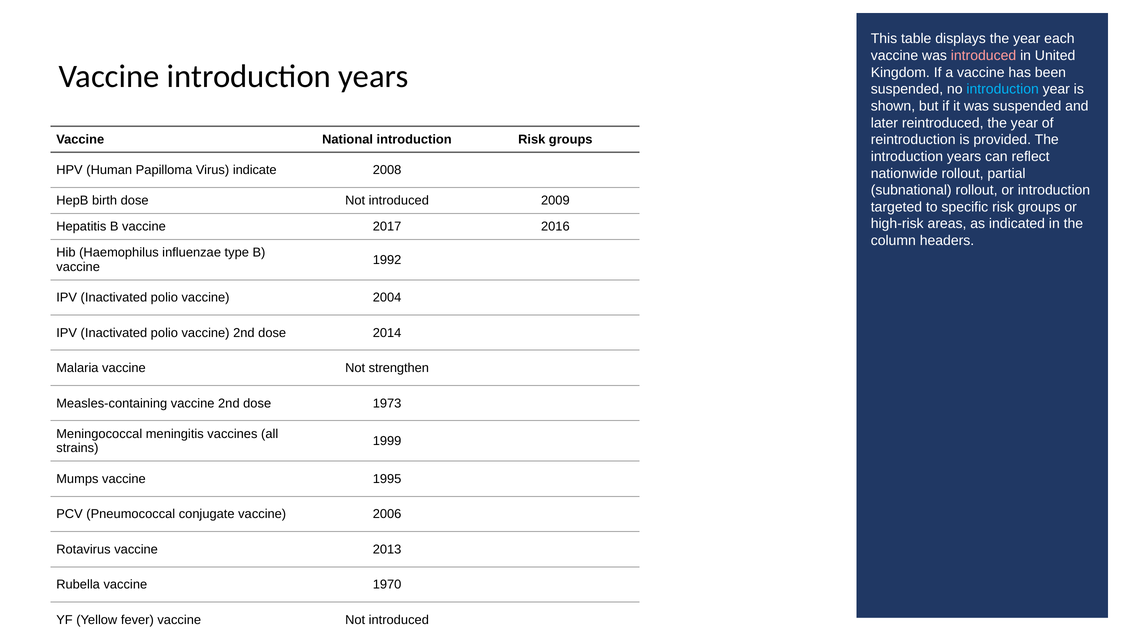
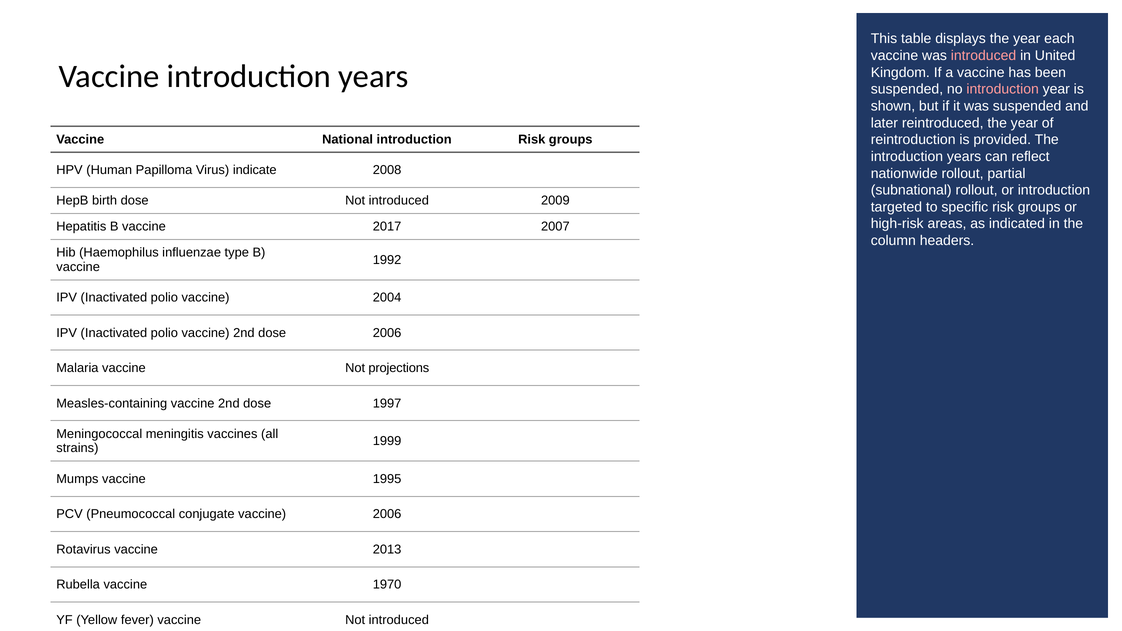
introduction colour: light blue -> pink (1003, 89)
2016: 2016 -> 2007 (555, 227)
dose 2014: 2014 -> 2006 (387, 333)
strengthen: strengthen -> projections (399, 368)
1973: 1973 -> 1997 (387, 403)
